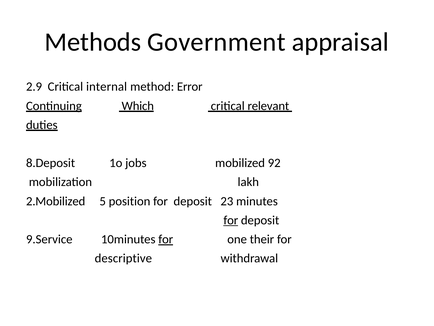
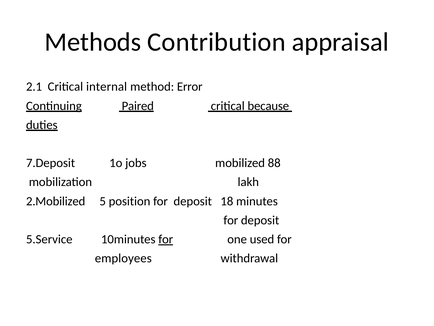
Government: Government -> Contribution (216, 42)
2.9: 2.9 -> 2.1 (34, 87)
Which: Which -> Paired (138, 106)
relevant: relevant -> because (268, 106)
8.Deposit: 8.Deposit -> 7.Deposit (51, 163)
92: 92 -> 88 (274, 163)
23: 23 -> 18 (227, 201)
for underline: present -> none (231, 220)
9.Service: 9.Service -> 5.Service (49, 239)
their: their -> used (262, 239)
descriptive: descriptive -> employees (123, 258)
